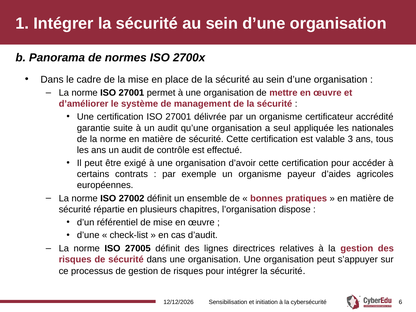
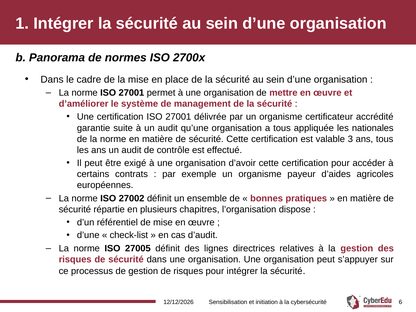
a seul: seul -> tous (282, 128)
